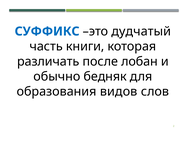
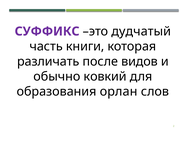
СУФФИКС colour: blue -> purple (47, 31)
лобан: лобан -> видов (139, 61)
бедняк: бедняк -> ковкий (105, 77)
видов: видов -> орлан (119, 92)
